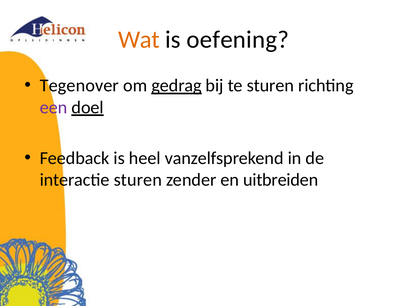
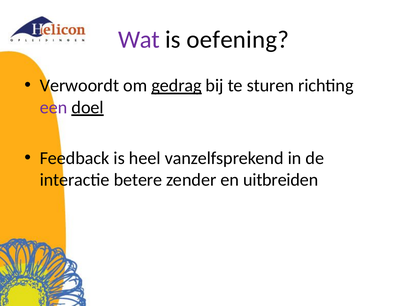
Wat colour: orange -> purple (139, 39)
Tegenover: Tegenover -> Verwoordt (79, 86)
interactie sturen: sturen -> betere (138, 180)
